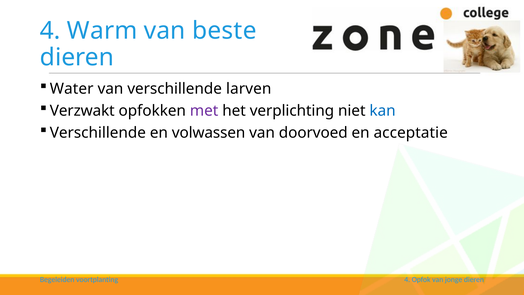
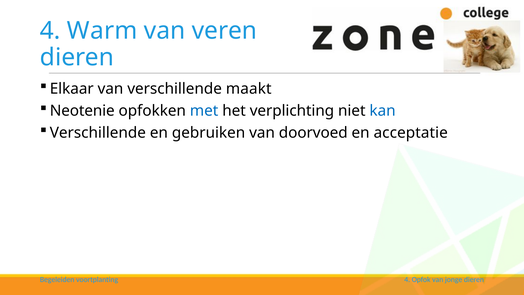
beste: beste -> veren (224, 31)
Water: Water -> Elkaar (72, 89)
larven: larven -> maakt (249, 89)
Verzwakt: Verzwakt -> Neotenie (82, 111)
met colour: purple -> blue (204, 111)
volwassen: volwassen -> gebruiken (209, 133)
